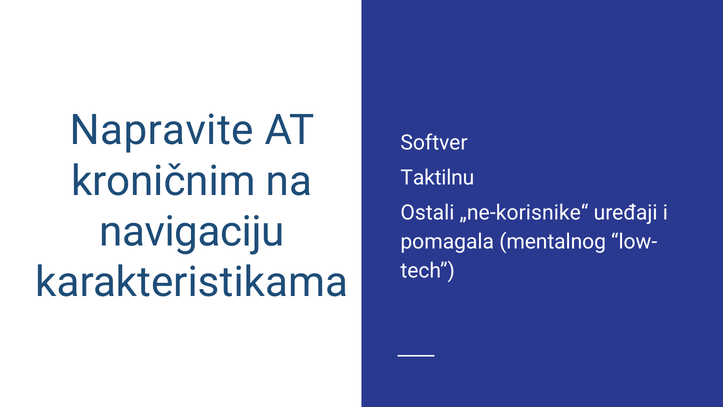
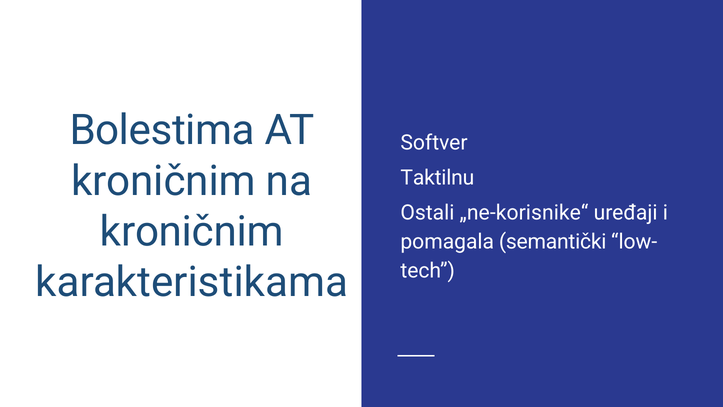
Napravite: Napravite -> Bolestima (162, 130)
navigaciju: navigaciju -> kroničnim (192, 232)
mentalnog: mentalnog -> semantički (553, 242)
